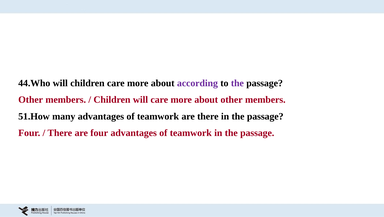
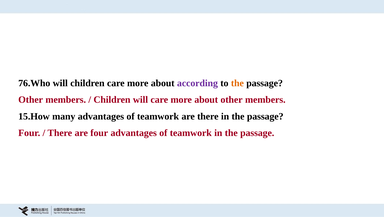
44.Who: 44.Who -> 76.Who (34, 83)
the colour: purple -> orange (237, 83)
51.How: 51.How -> 15.How (34, 116)
